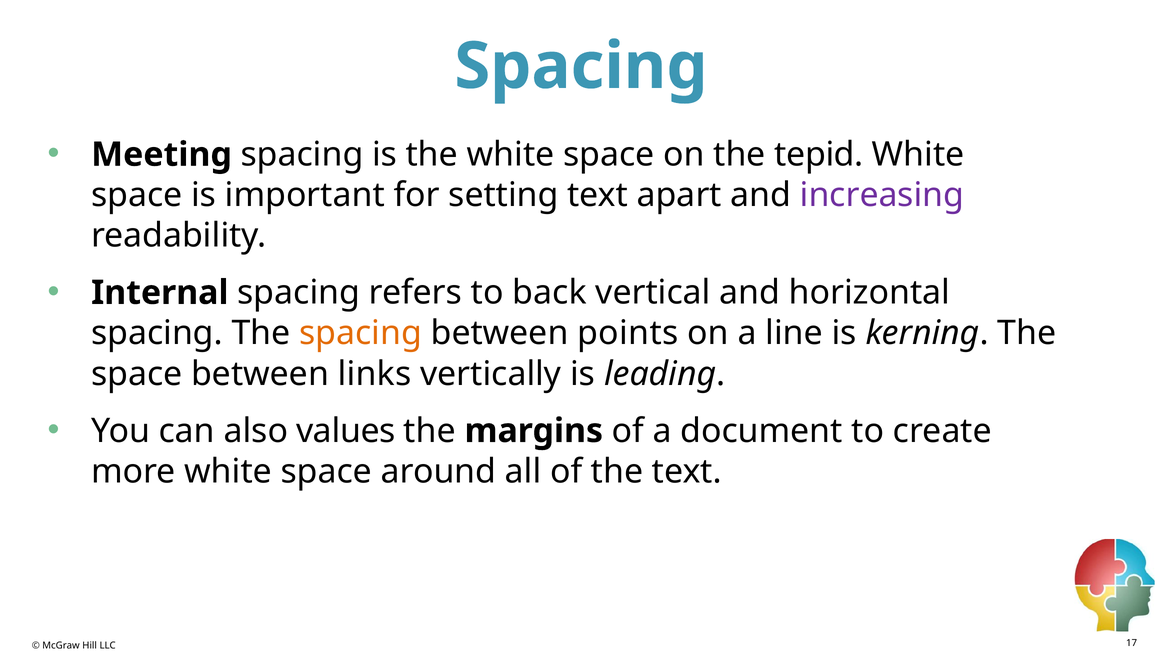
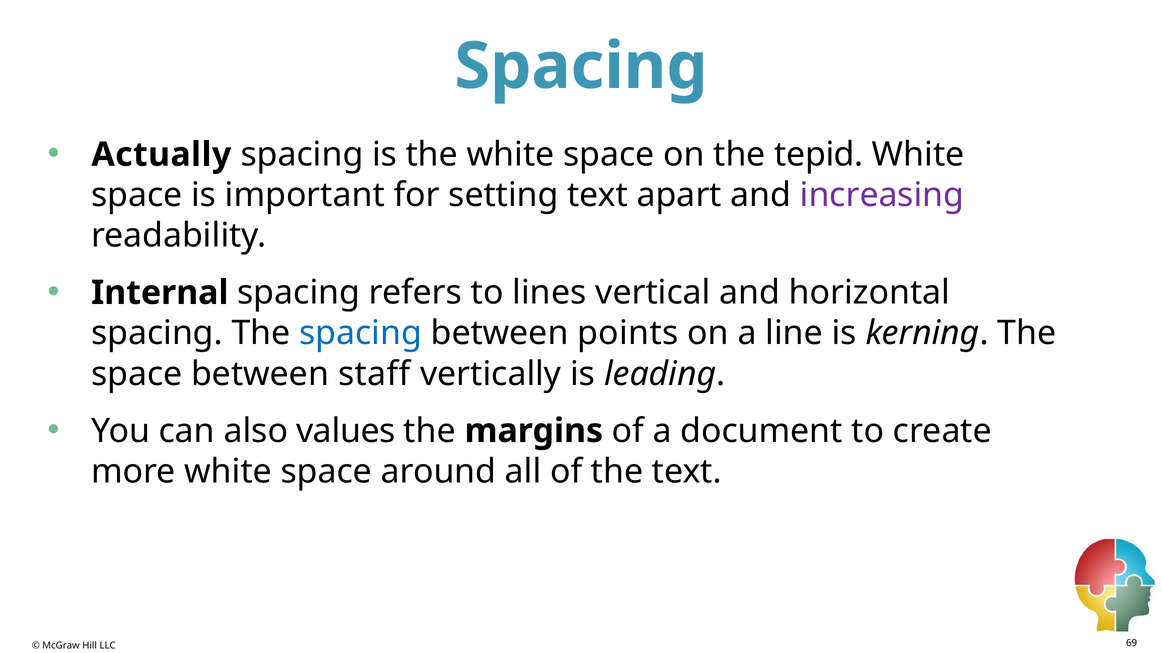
Meeting: Meeting -> Actually (161, 155)
back: back -> lines (549, 293)
spacing colour: orange -> blue (361, 334)
links: links -> staff (374, 374)
17: 17 -> 69 (1132, 644)
